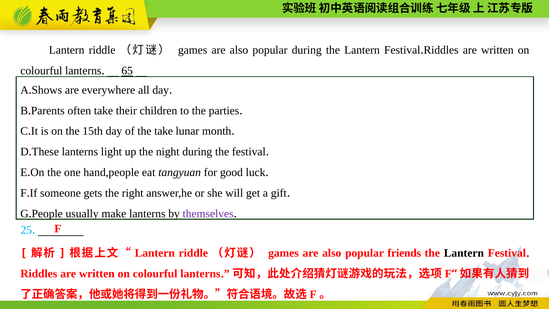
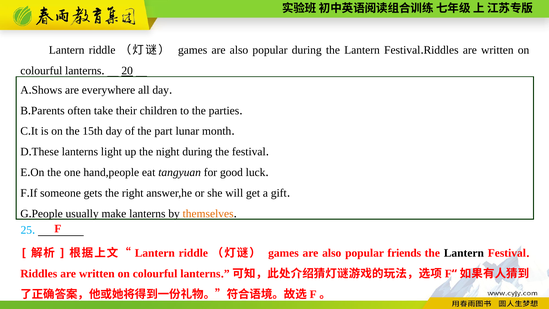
65: 65 -> 20 (127, 71)
the take: take -> part (164, 131)
themselves colour: purple -> orange (208, 213)
